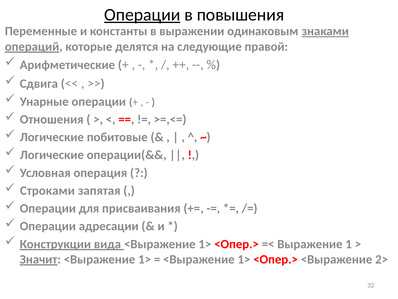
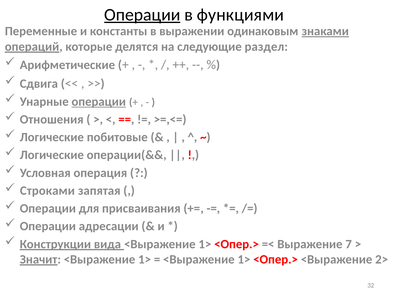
повышения: повышения -> функциями (240, 15)
правой: правой -> раздел (266, 46)
операции underline: none -> present (99, 101)
1: 1 -> 7 (349, 244)
